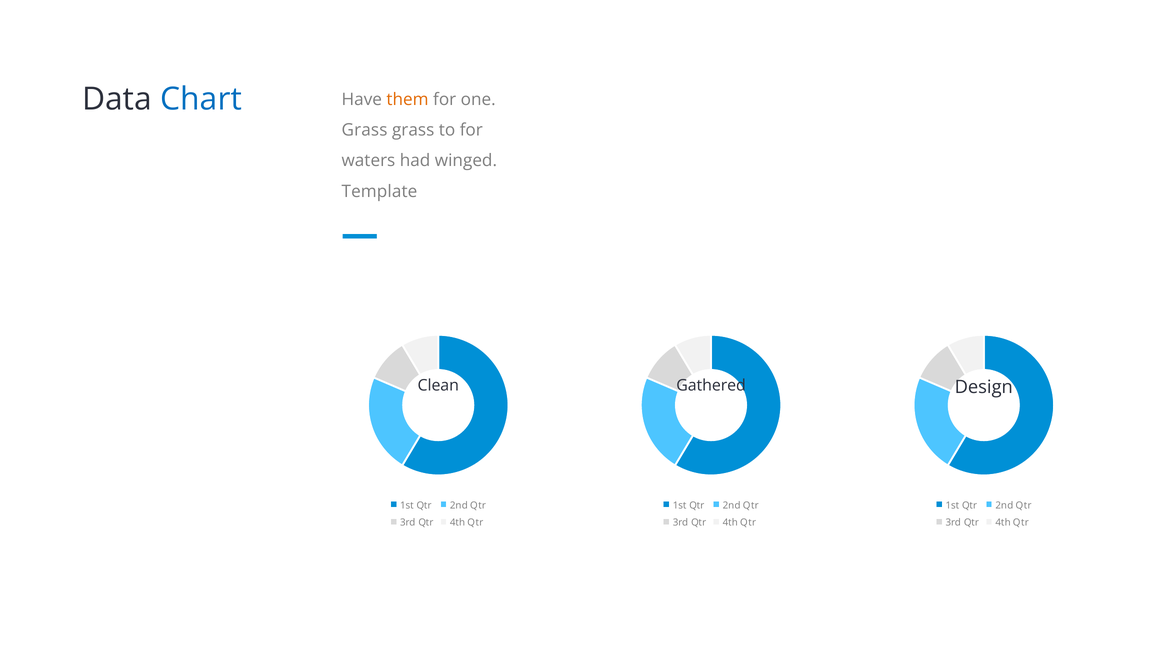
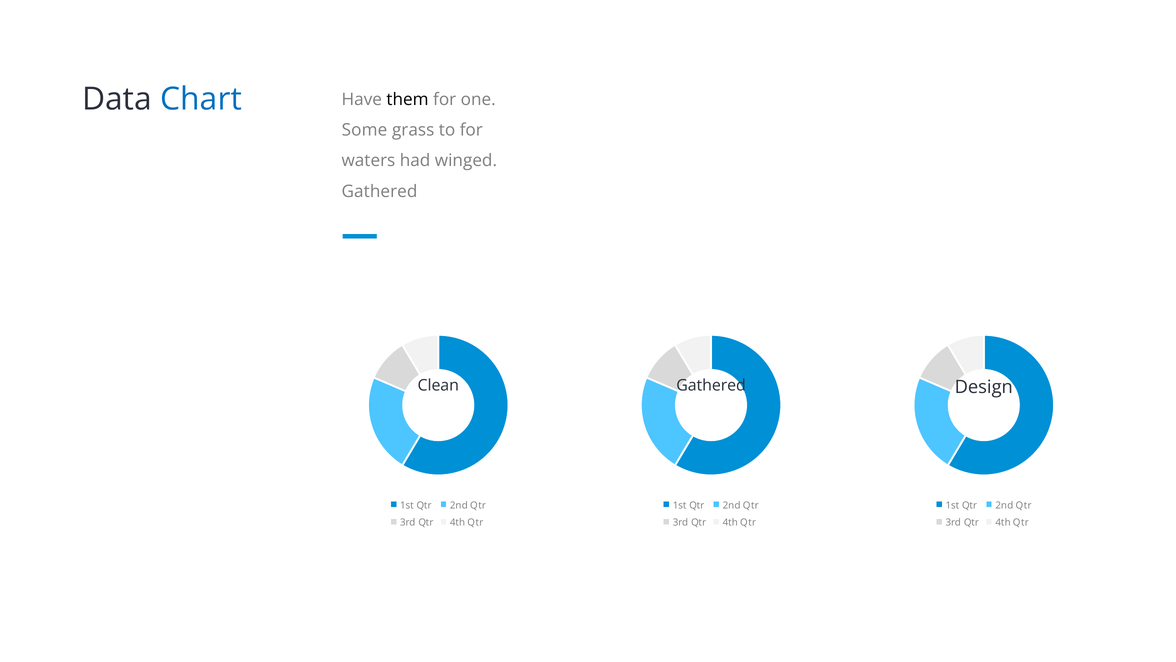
them colour: orange -> black (407, 99)
Grass: Grass -> Some (364, 130)
Template: Template -> Gathered (379, 191)
